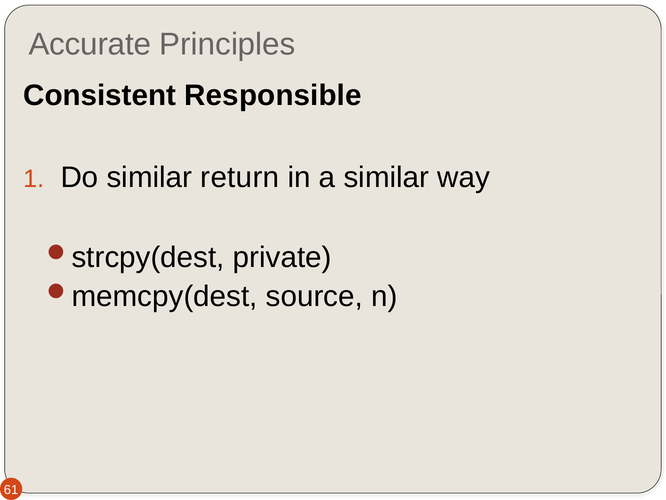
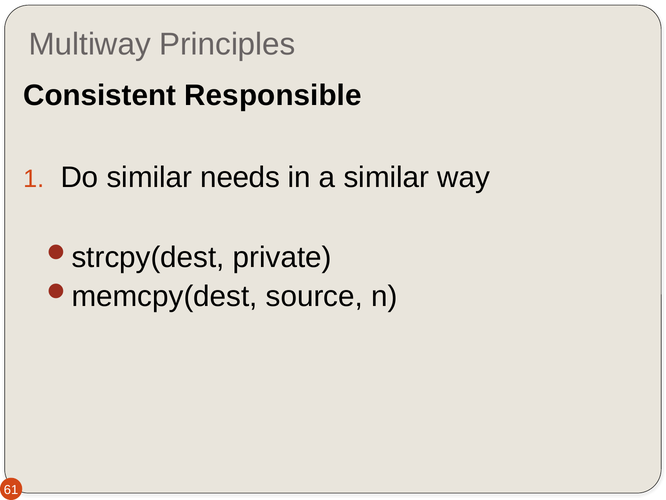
Accurate: Accurate -> Multiway (90, 44)
return: return -> needs (240, 177)
